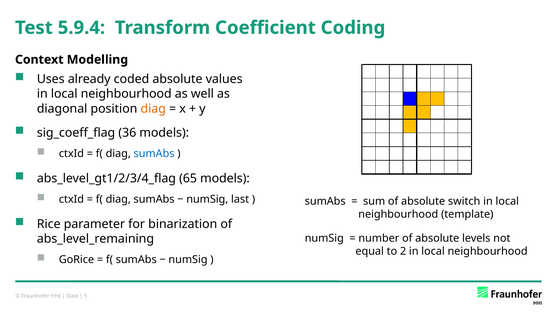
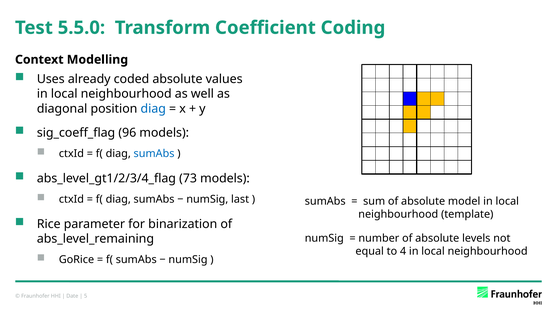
5.9.4: 5.9.4 -> 5.5.0 (81, 28)
diag colour: orange -> blue (153, 109)
36: 36 -> 96 (127, 133)
65: 65 -> 73 (188, 179)
switch: switch -> model (464, 202)
2: 2 -> 4 (403, 251)
